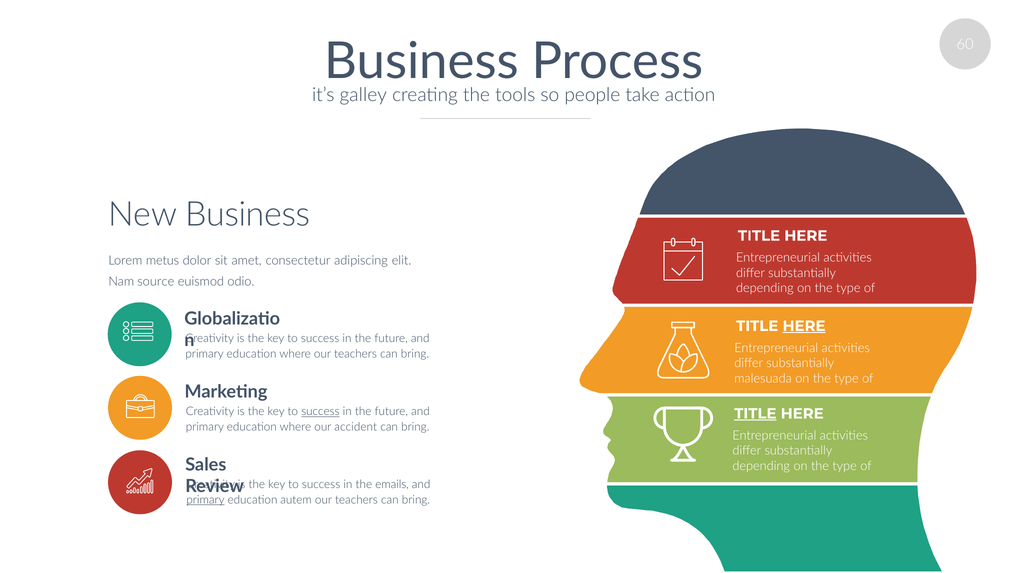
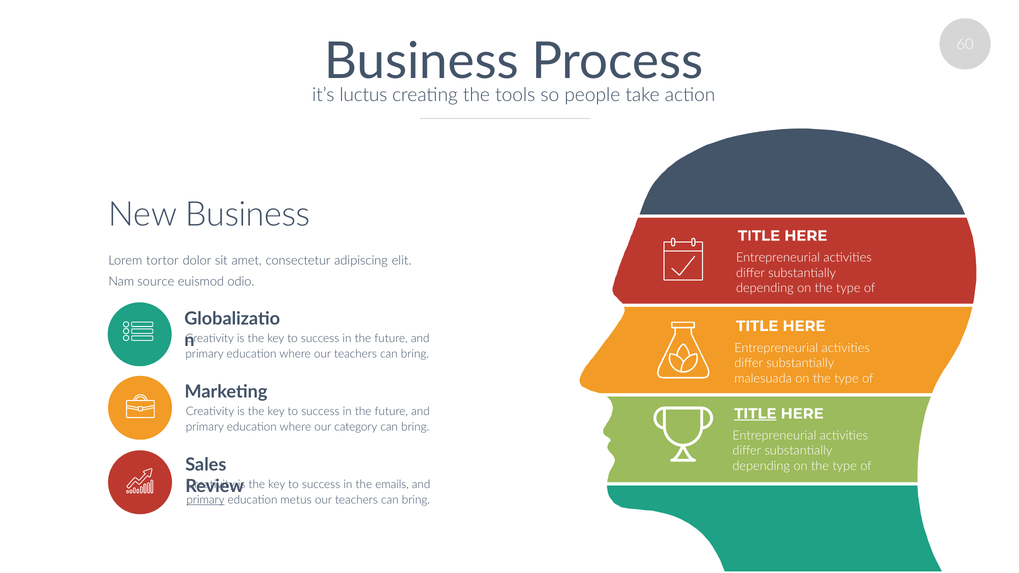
galley: galley -> luctus (363, 95)
metus: metus -> tortor (162, 261)
HERE underline: present -> none (804, 326)
success underline: present -> none (320, 412)
accident: accident -> category (356, 427)
autem: autem -> metus (296, 500)
